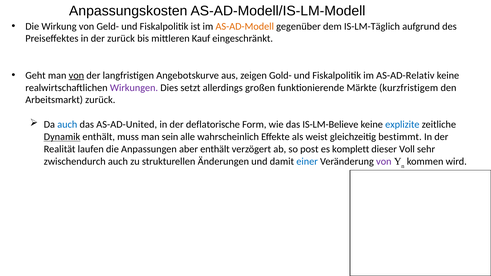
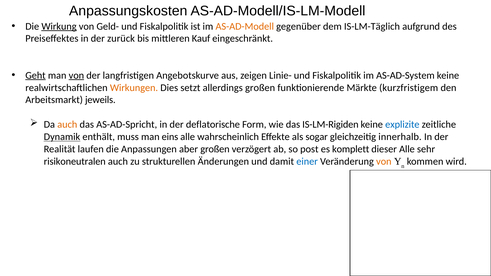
Wirkung underline: none -> present (59, 26)
Geht underline: none -> present (36, 75)
Gold-: Gold- -> Linie- (280, 75)
AS-AD-Relativ: AS-AD-Relativ -> AS-AD-System (405, 75)
Wirkungen colour: purple -> orange (134, 88)
Arbeitsmarkt zurück: zurück -> jeweils (100, 100)
auch colour: blue -> orange (67, 125)
AS-AD-United: AS-AD-United -> AS-AD-Spricht (127, 125)
IS-LM-Believe: IS-LM-Believe -> IS-LM-Rigiden (330, 125)
sein: sein -> eins (170, 137)
weist: weist -> sogar (317, 137)
bestimmt: bestimmt -> innerhalb (400, 137)
aber enthält: enthält -> großen (215, 149)
dieser Voll: Voll -> Alle (407, 149)
zwischendurch: zwischendurch -> risikoneutralen (75, 161)
von colour: purple -> orange (384, 161)
